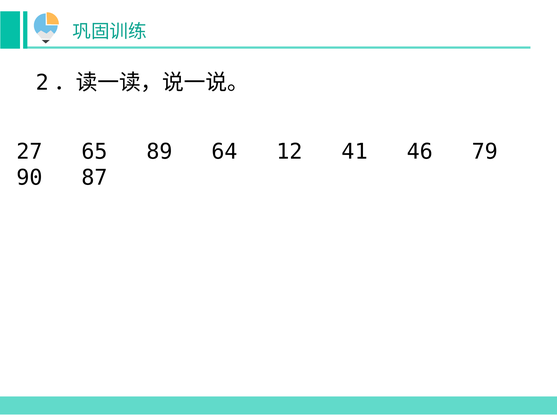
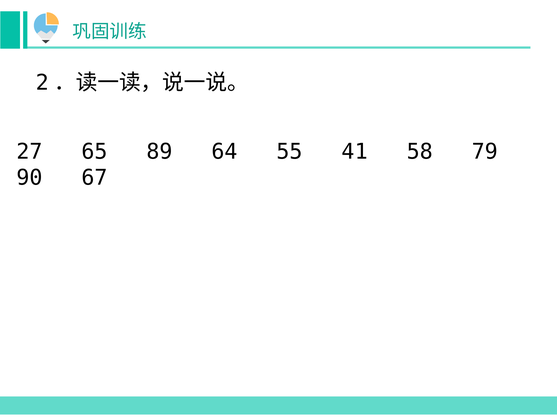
12: 12 -> 55 (290, 152)
46: 46 -> 58 (420, 152)
87: 87 -> 67 (94, 178)
